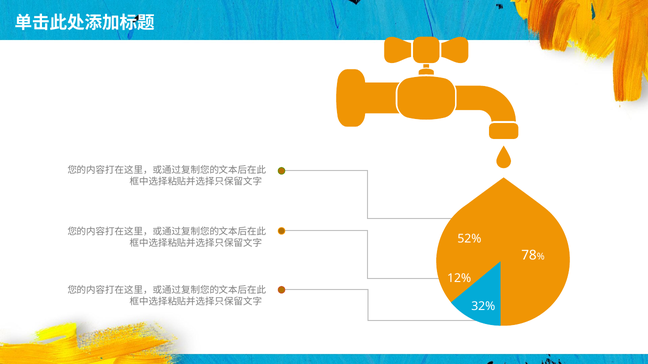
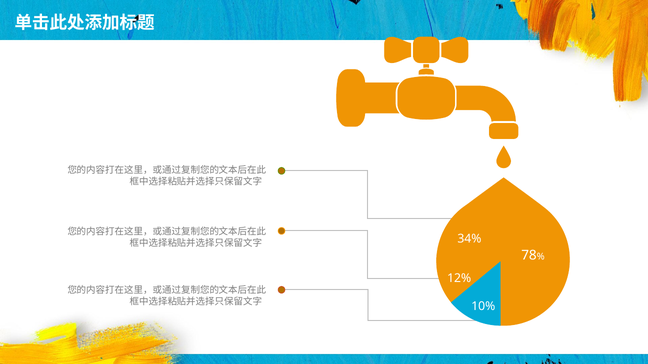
52%: 52% -> 34% (469, 239)
32%: 32% -> 10% (483, 307)
